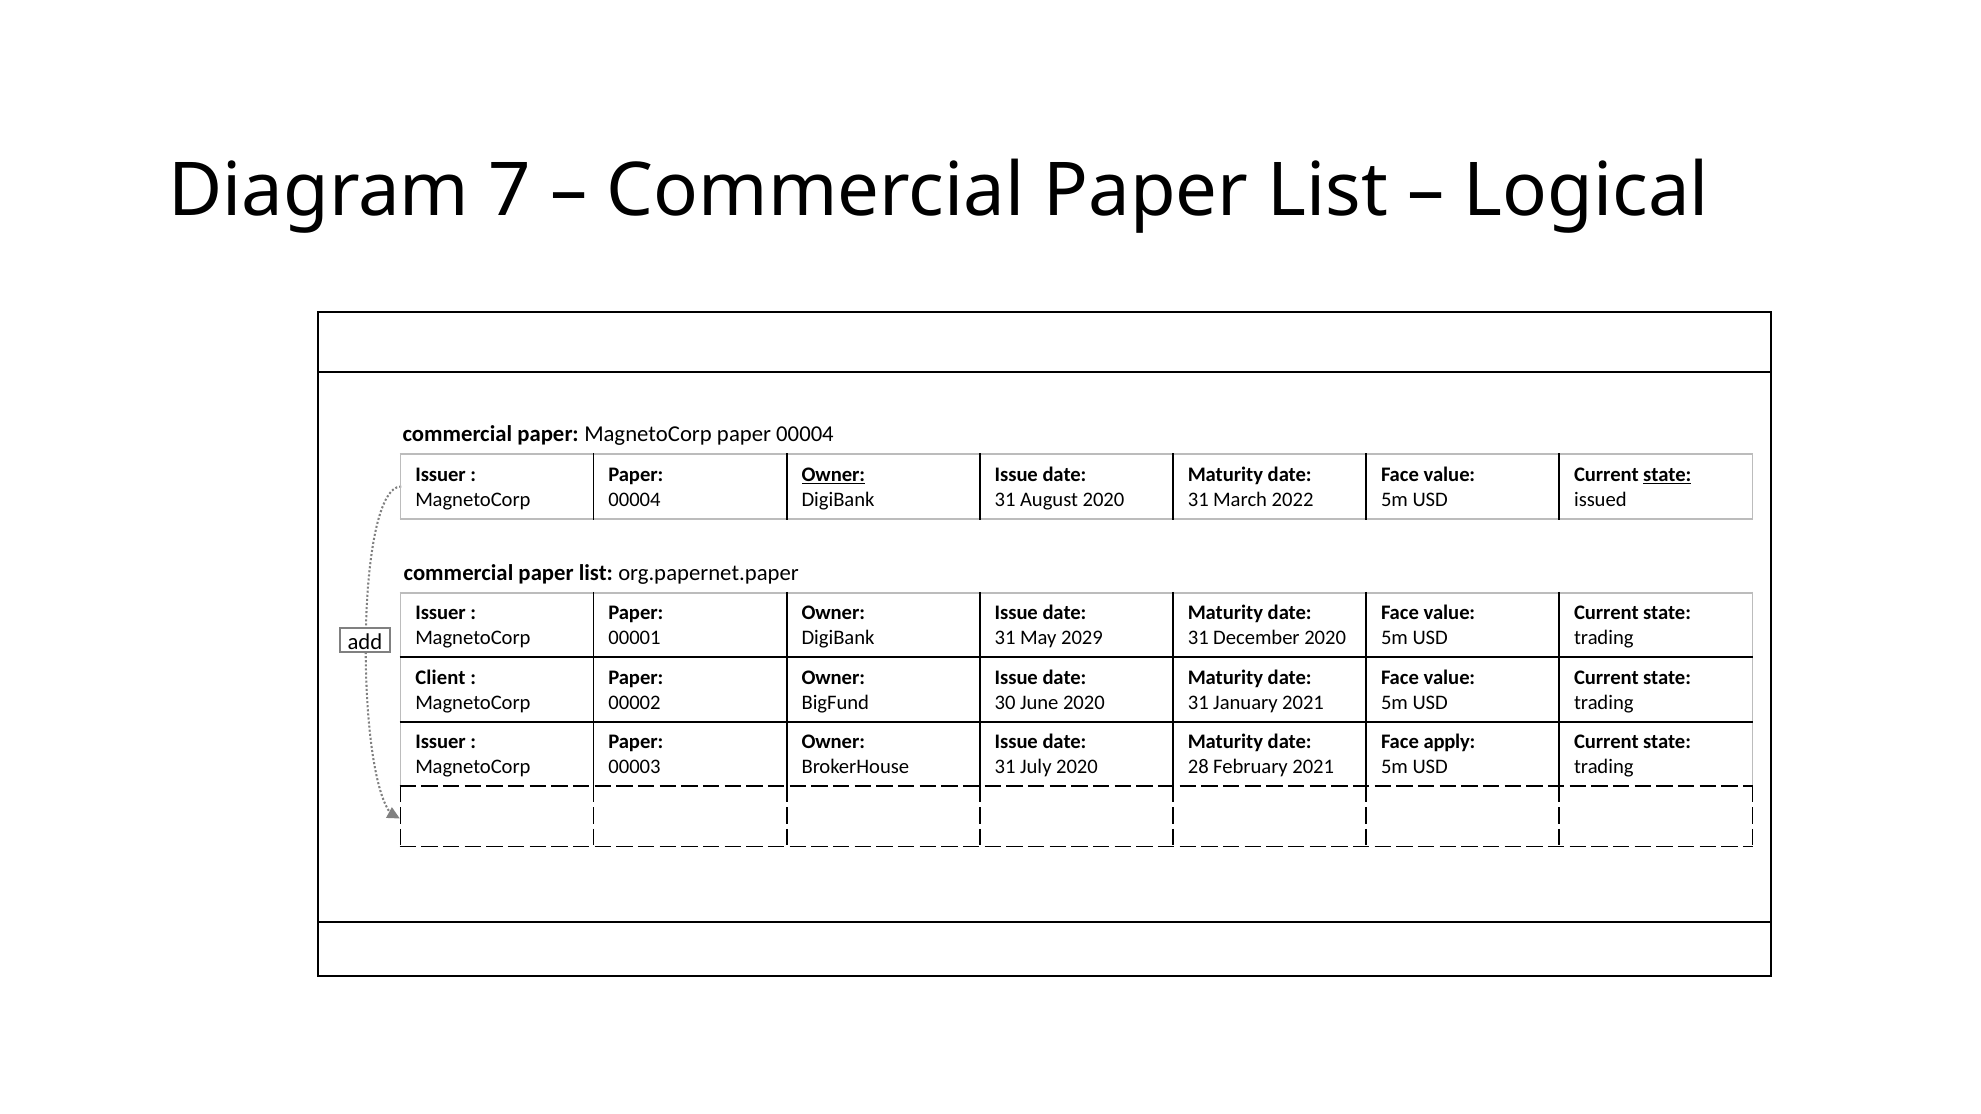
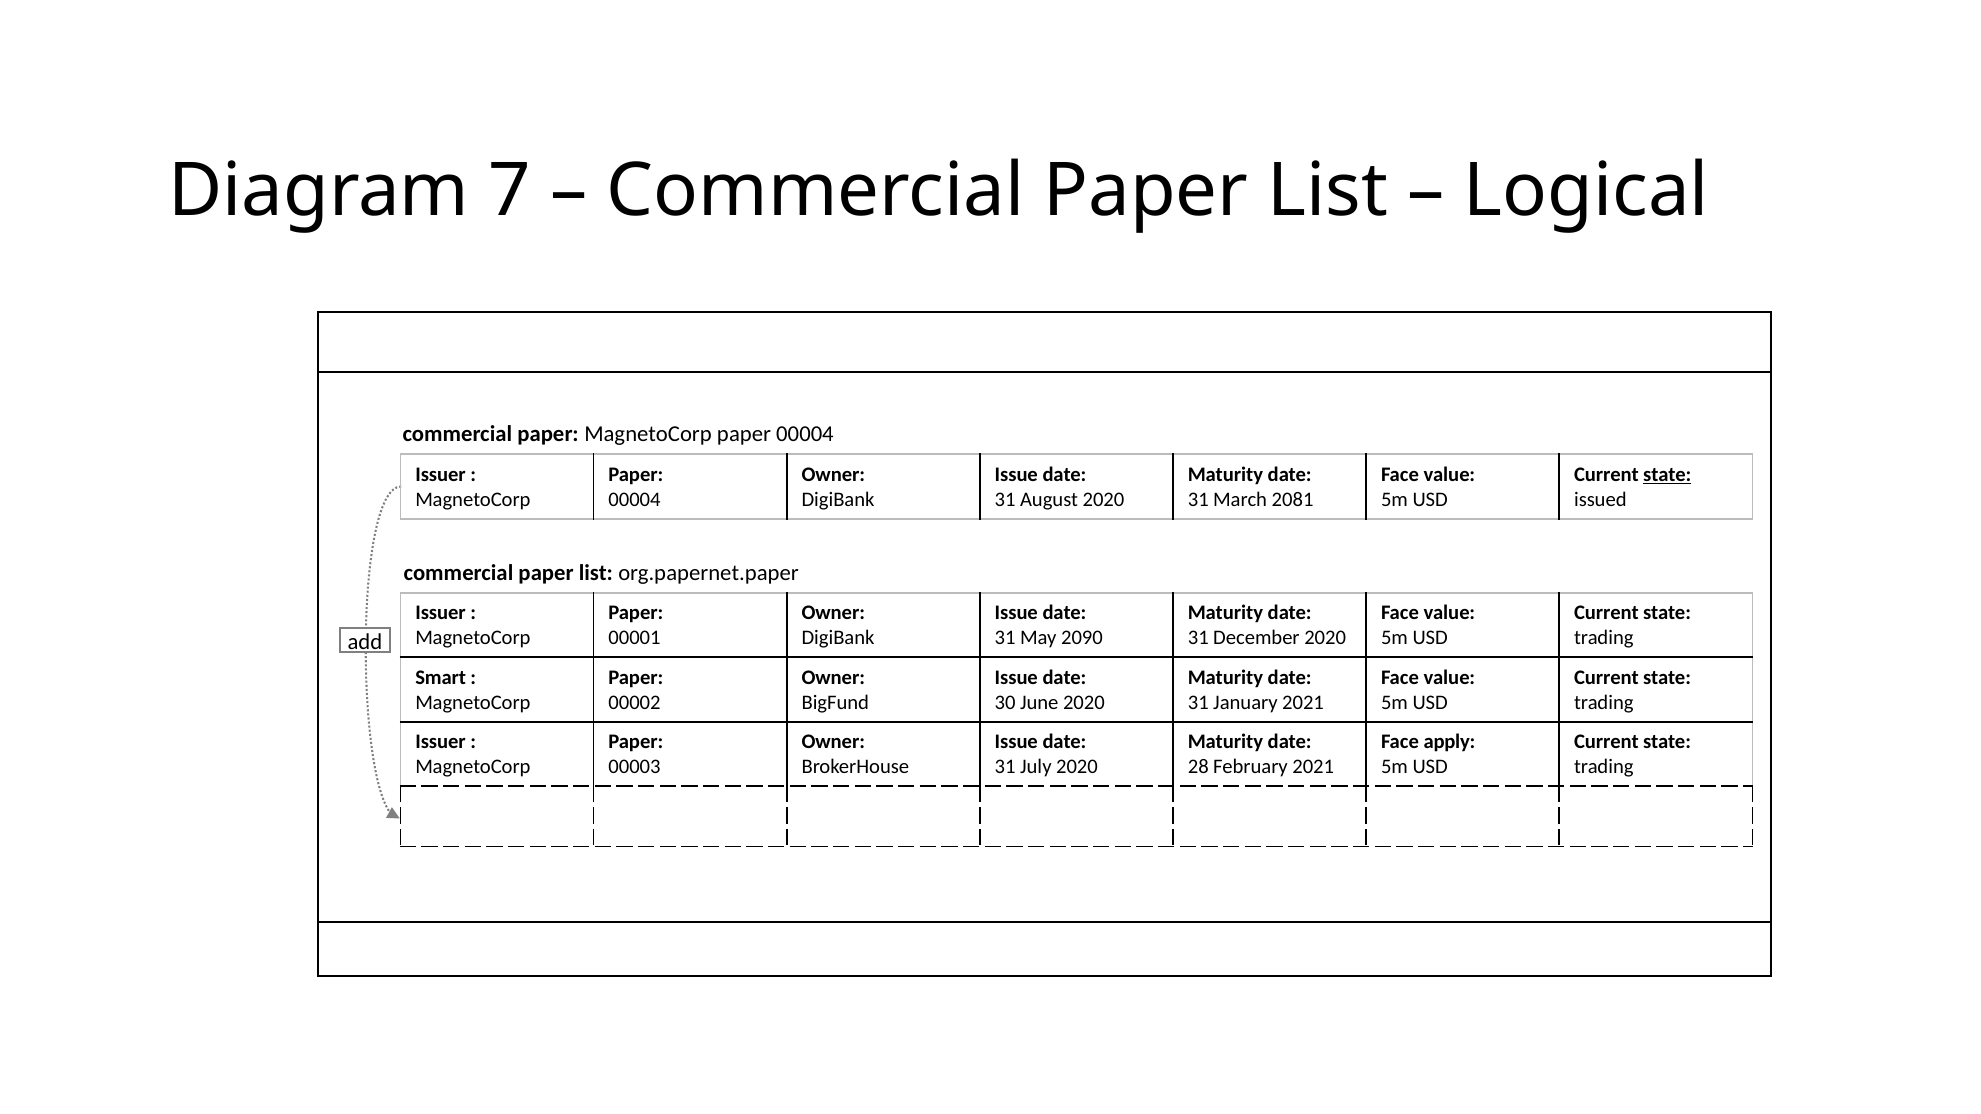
Owner underline: present -> none (833, 475)
2022: 2022 -> 2081 (1293, 500)
2029: 2029 -> 2090 (1082, 638)
Client: Client -> Smart (441, 678)
